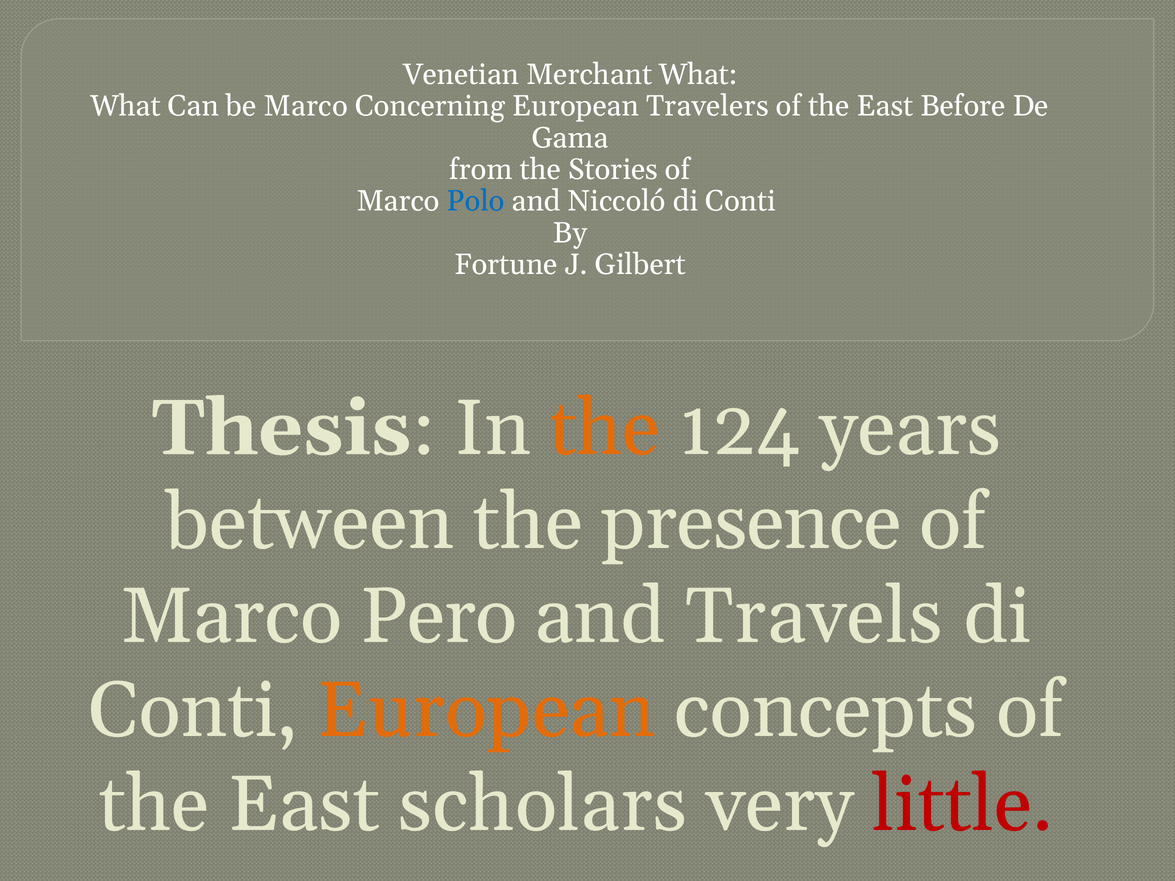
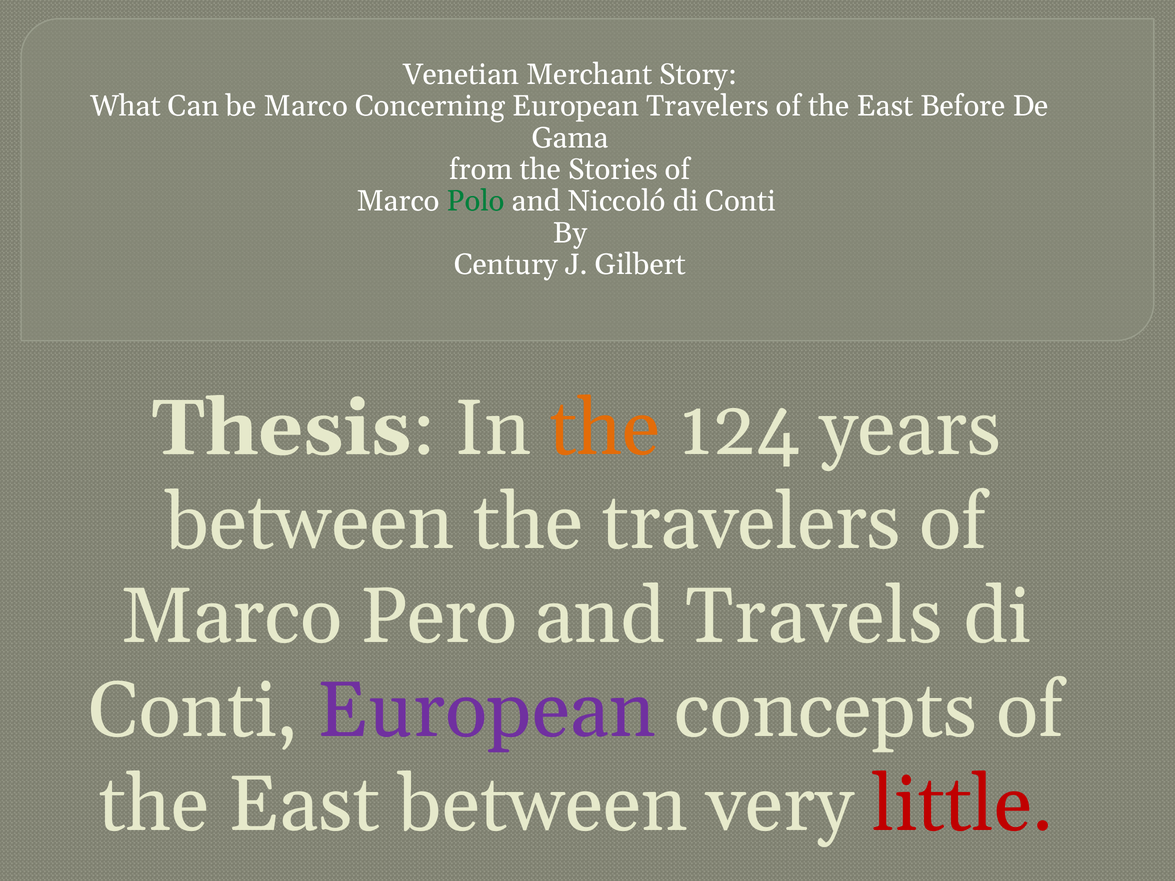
Merchant What: What -> Story (698, 74)
Polo colour: blue -> green (476, 201)
Fortune: Fortune -> Century (506, 265)
the presence: presence -> travelers (751, 523)
European colour: orange -> purple (486, 711)
East scholars: scholars -> between (543, 805)
